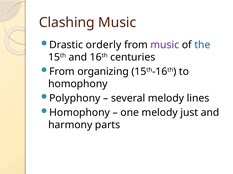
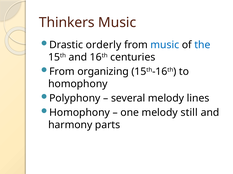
Clashing: Clashing -> Thinkers (67, 23)
music colour: purple -> blue (165, 45)
just: just -> still (189, 113)
